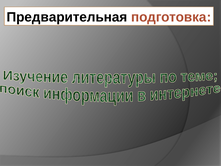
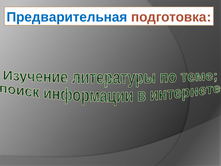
Предварительная colour: black -> blue (67, 17)
